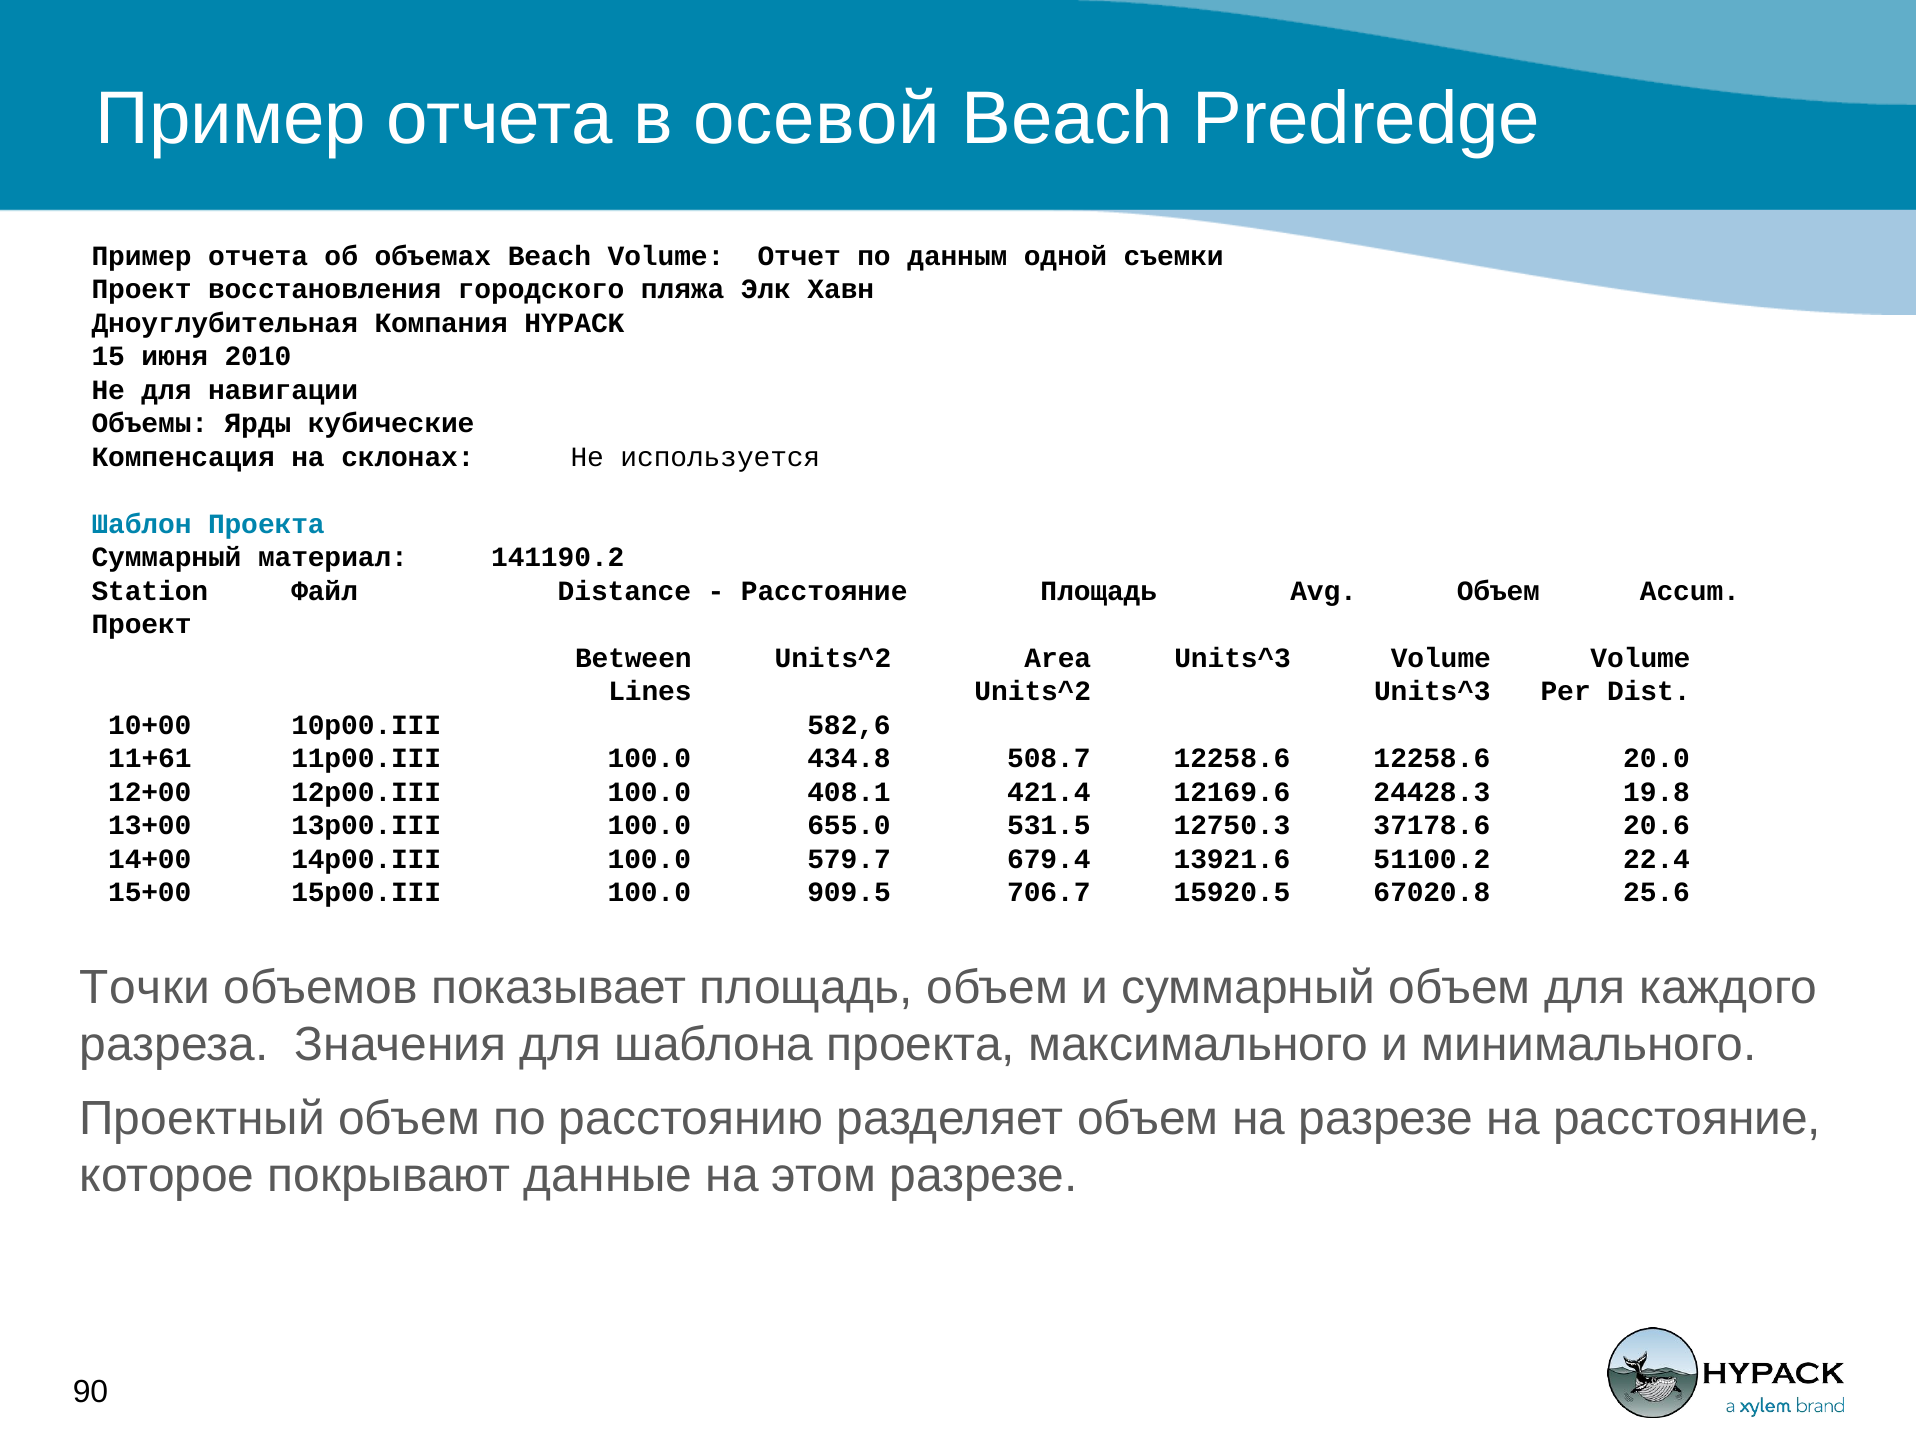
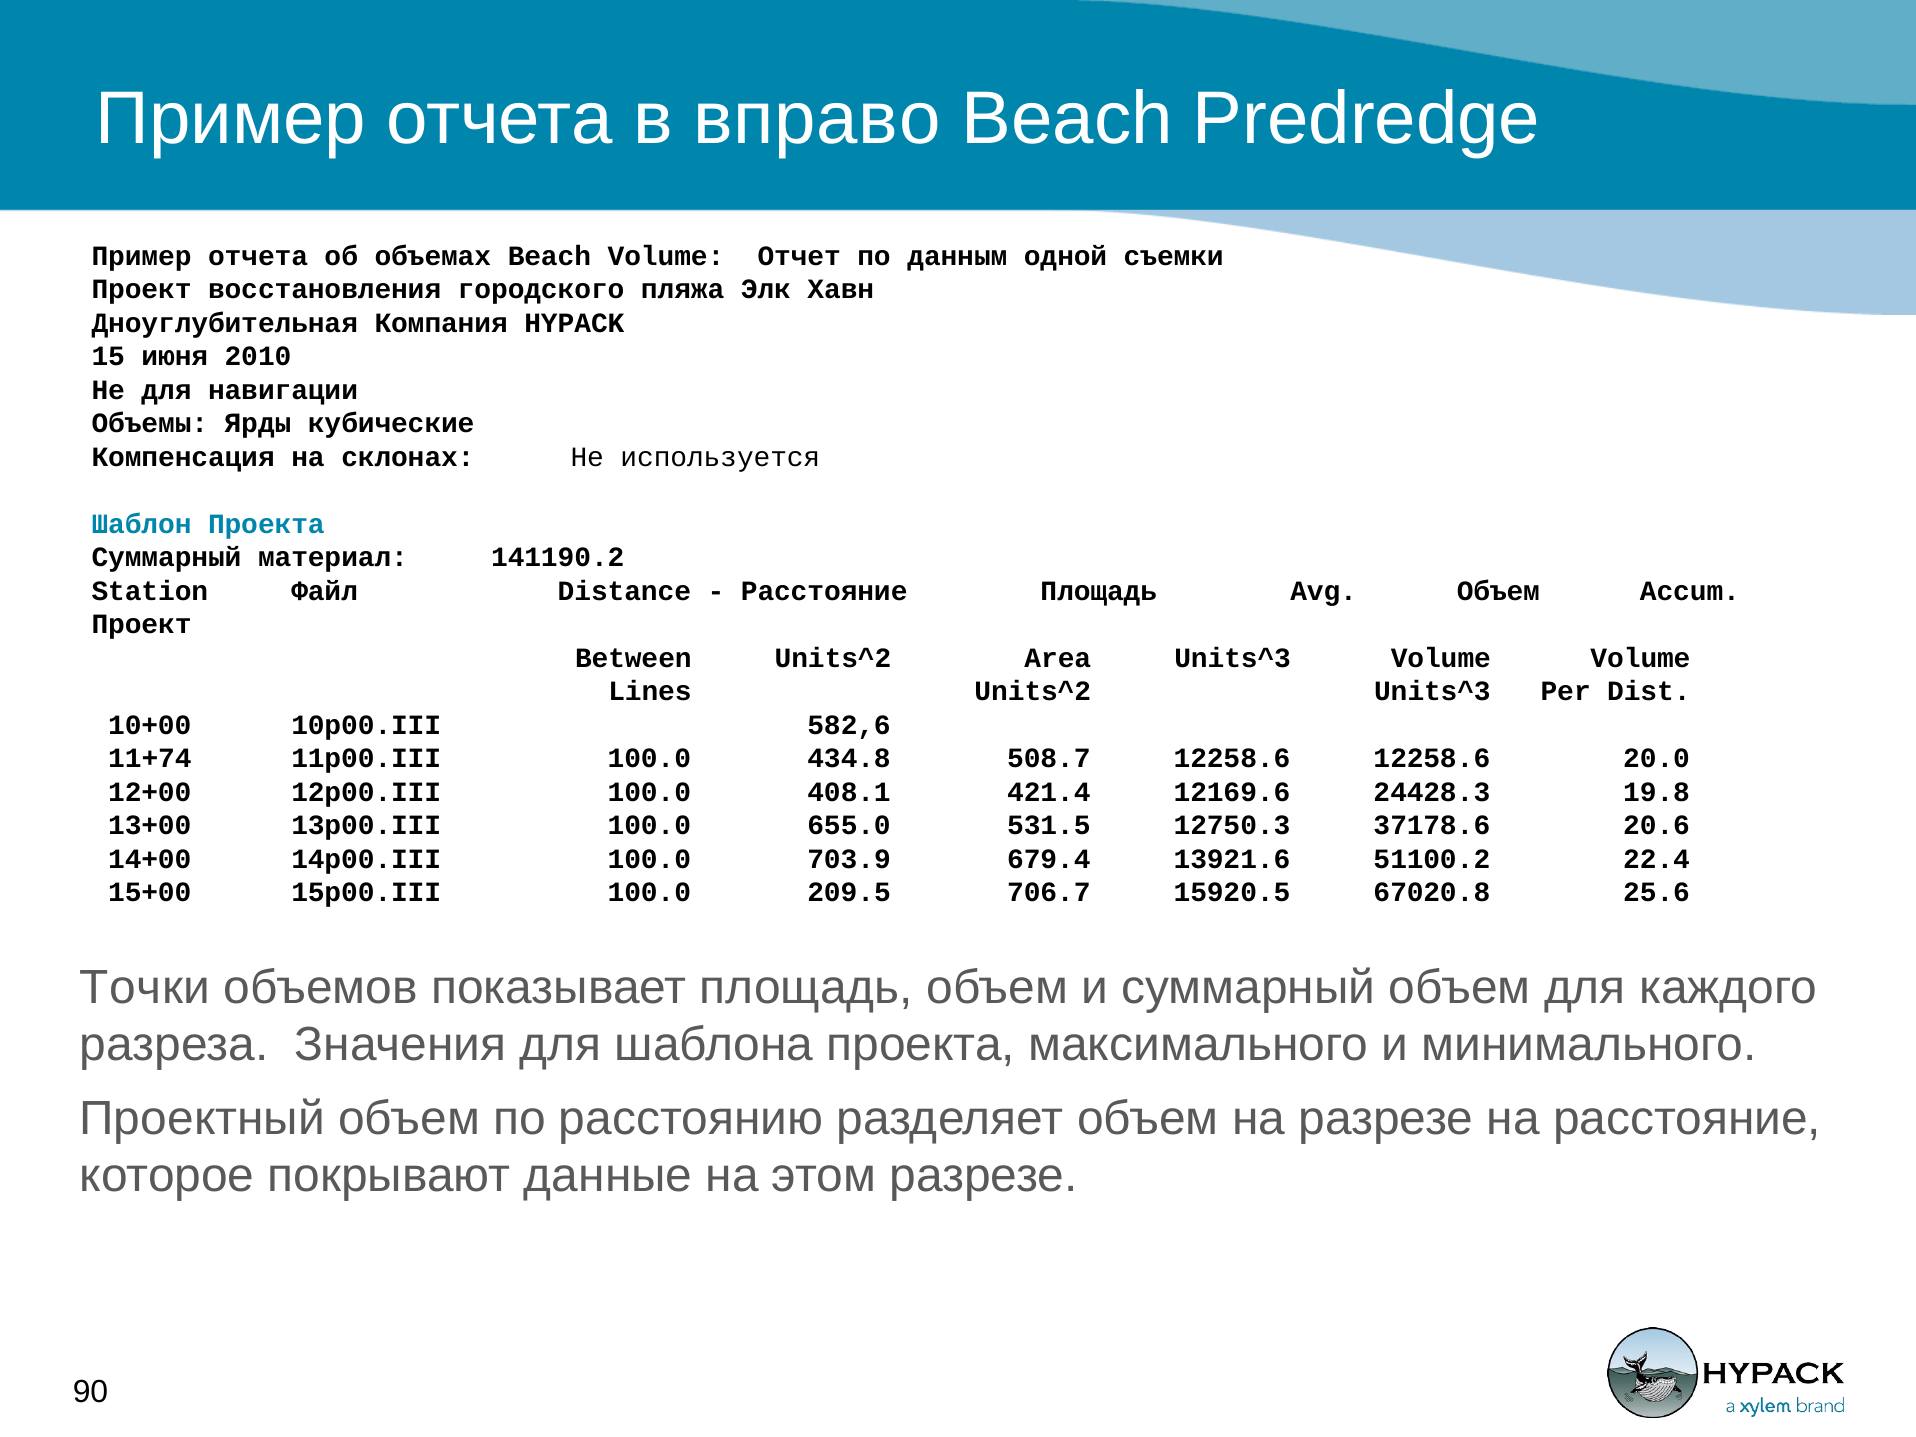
осевой: осевой -> вправо (817, 119)
11+61: 11+61 -> 11+74 (150, 758)
579.7: 579.7 -> 703.9 (849, 859)
909.5: 909.5 -> 209.5 (849, 892)
